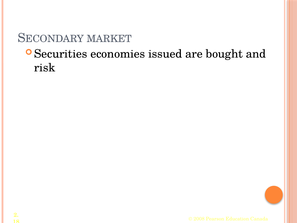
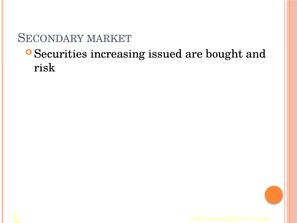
economies: economies -> increasing (118, 54)
